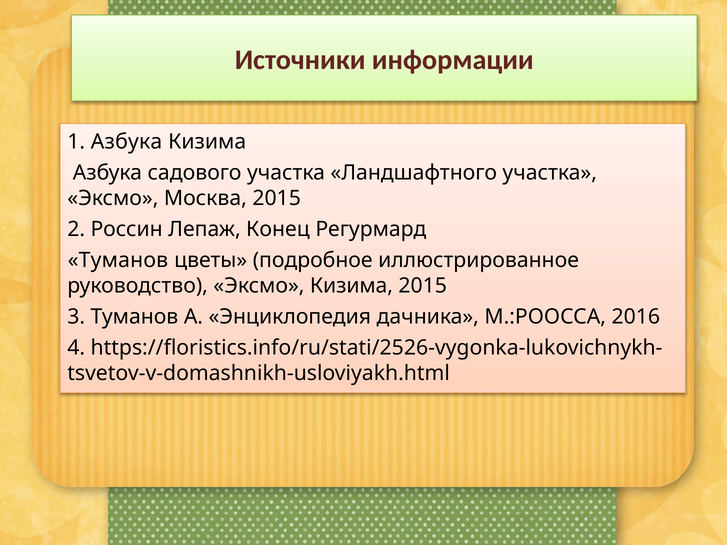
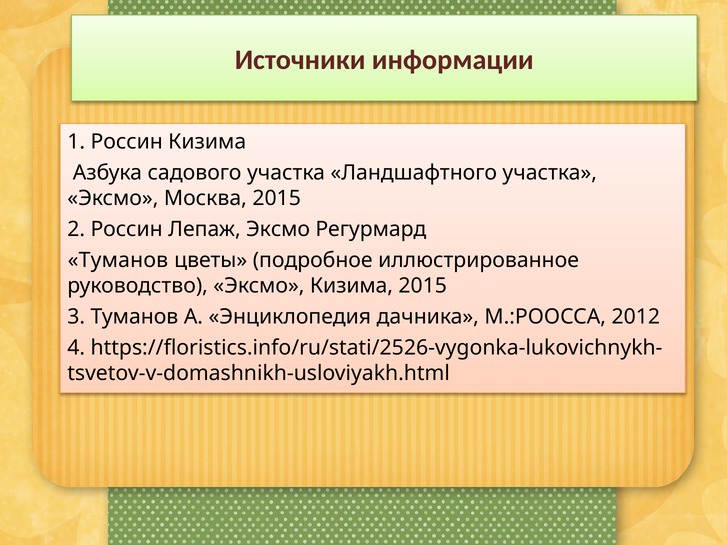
1 Азбука: Азбука -> Россин (127, 142)
Лепаж Конец: Конец -> Эксмо (278, 229)
2016: 2016 -> 2012 (636, 317)
